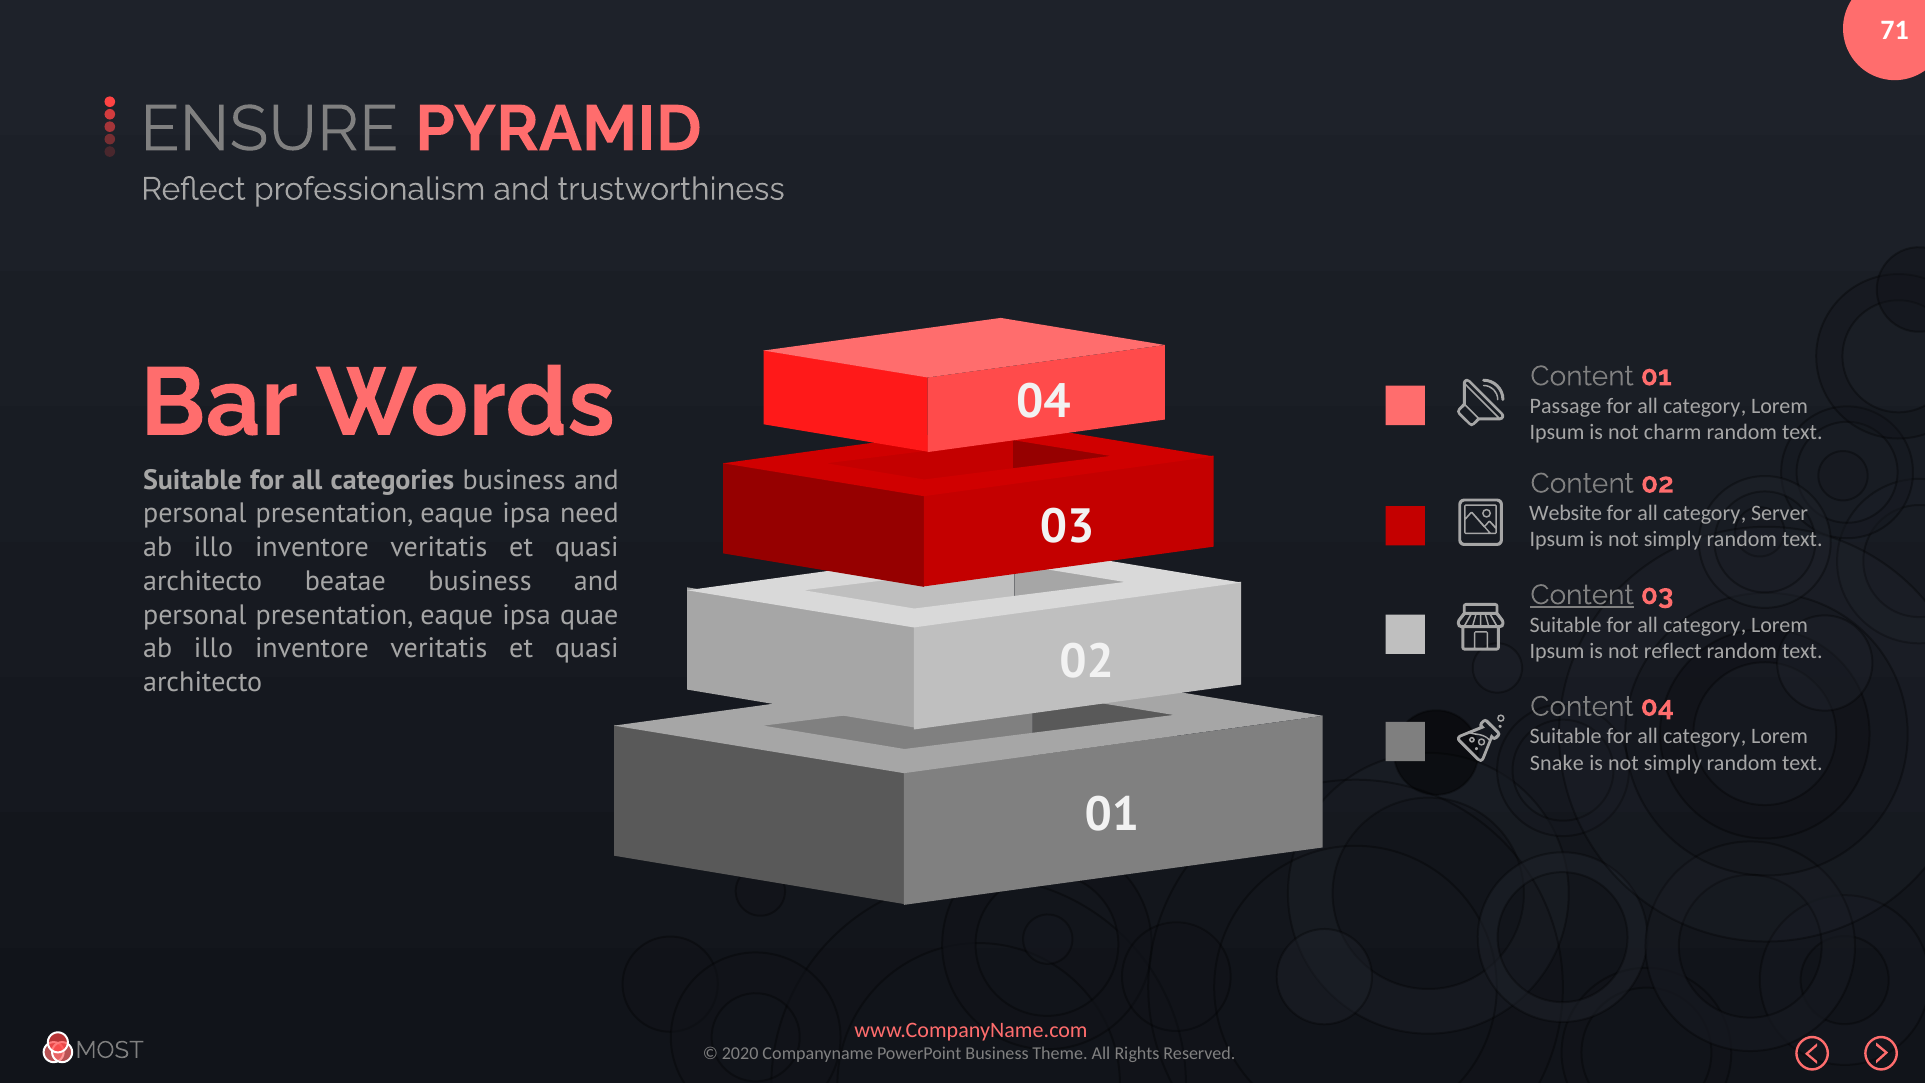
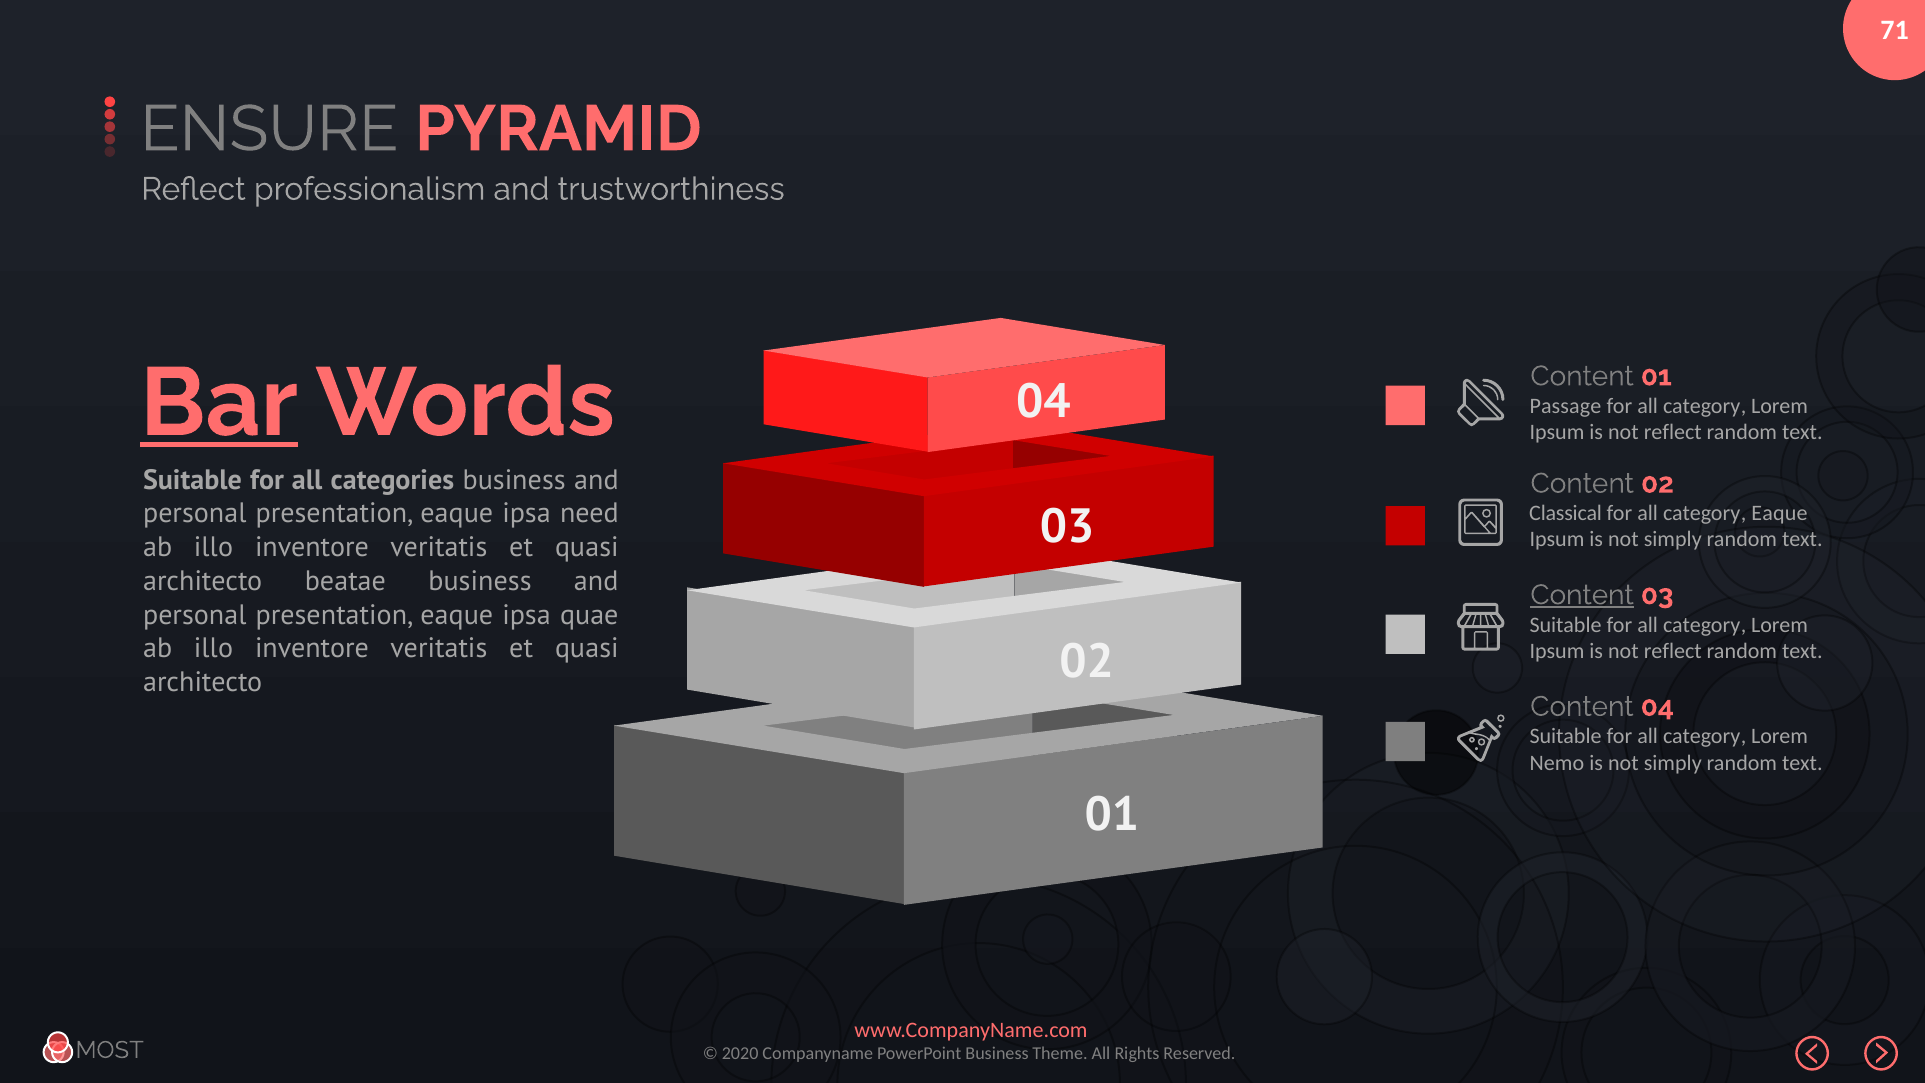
Bar underline: none -> present (219, 403)
charm: charm -> reflect (1673, 432)
Website: Website -> Classical (1566, 513)
category Server: Server -> Eaque (1779, 513)
Snake: Snake -> Nemo (1557, 763)
